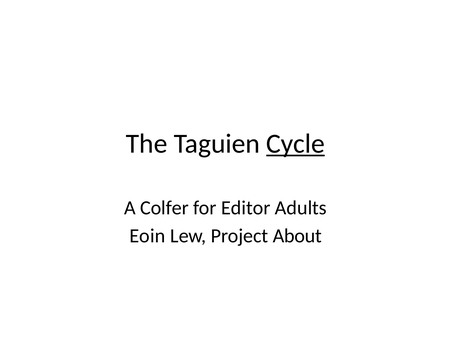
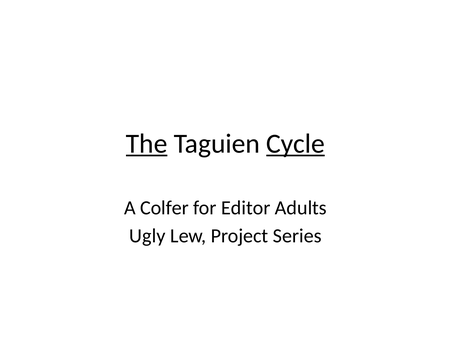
The underline: none -> present (147, 143)
Eoin: Eoin -> Ugly (147, 235)
About: About -> Series (297, 235)
